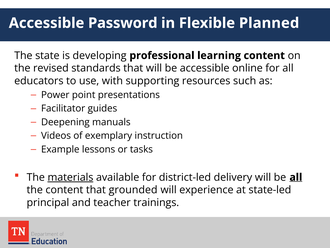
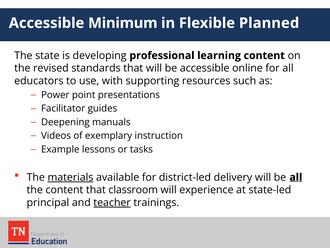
Password: Password -> Minimum (123, 23)
grounded: grounded -> classroom (133, 190)
teacher underline: none -> present (112, 202)
